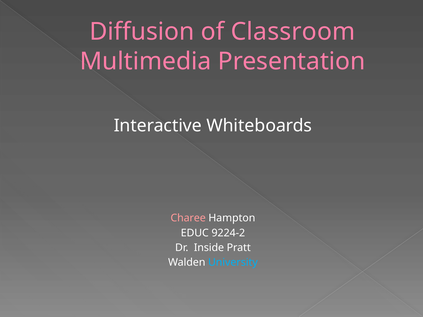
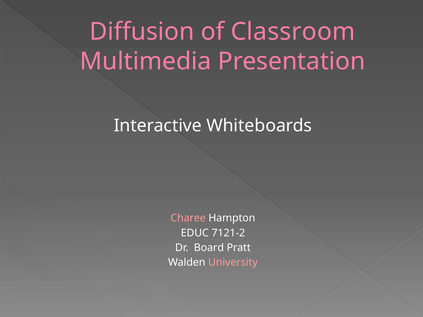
9224-2: 9224-2 -> 7121-2 (228, 233)
Inside: Inside -> Board (209, 248)
University colour: light blue -> pink (233, 263)
